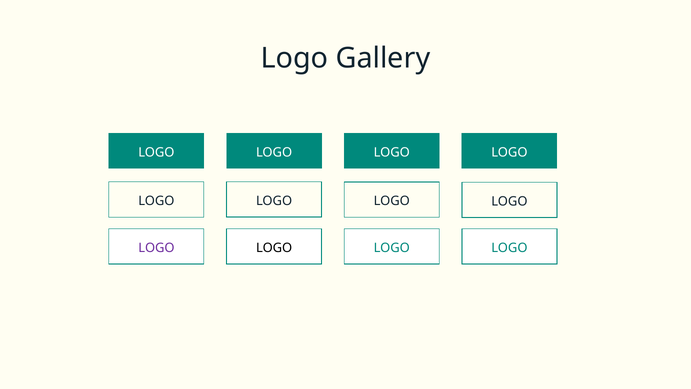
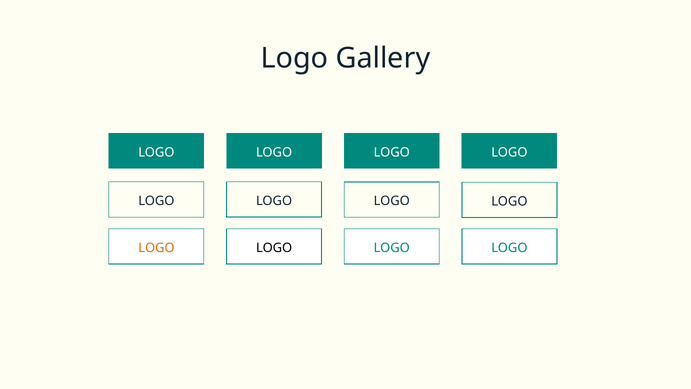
LOGO colour: purple -> orange (156, 248)
